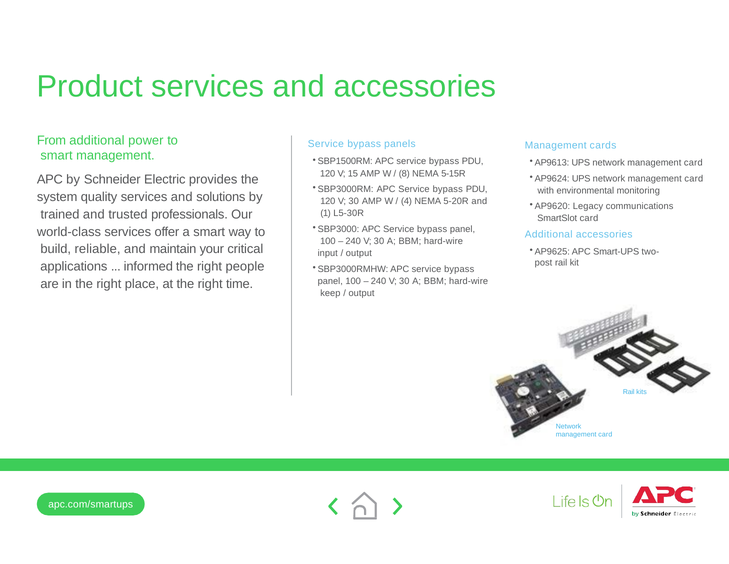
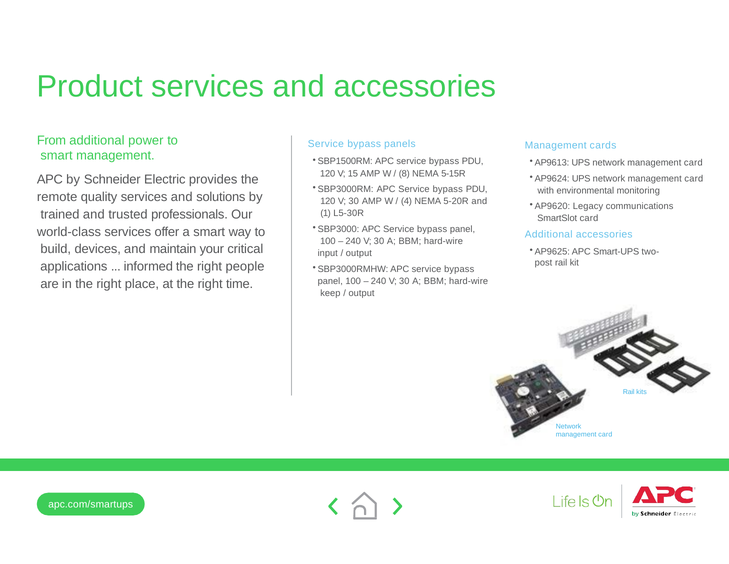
system: system -> remote (57, 197)
reliable: reliable -> devices (98, 249)
